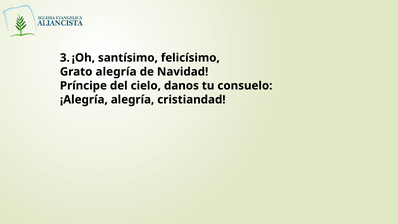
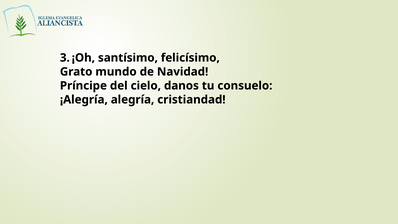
Grato alegría: alegría -> mundo (116, 72)
